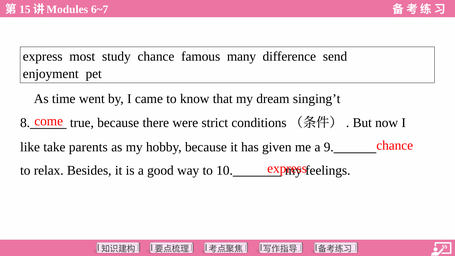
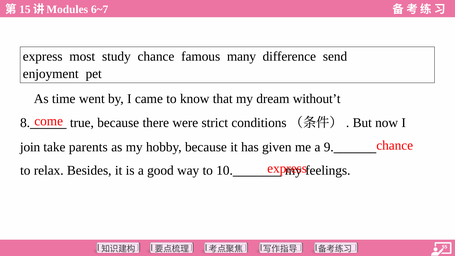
singing’t: singing’t -> without’t (317, 99)
like: like -> join (30, 147)
